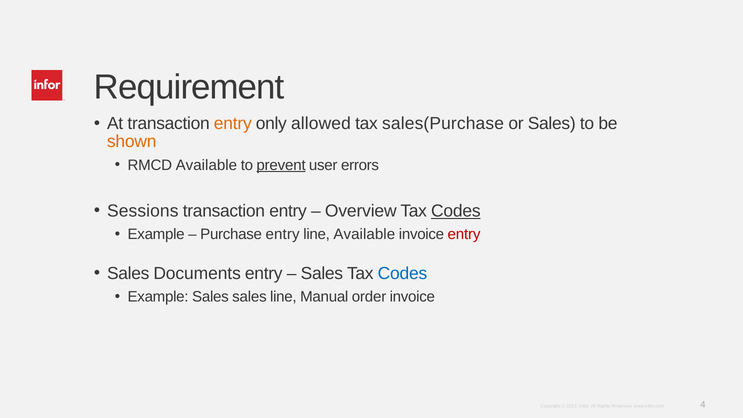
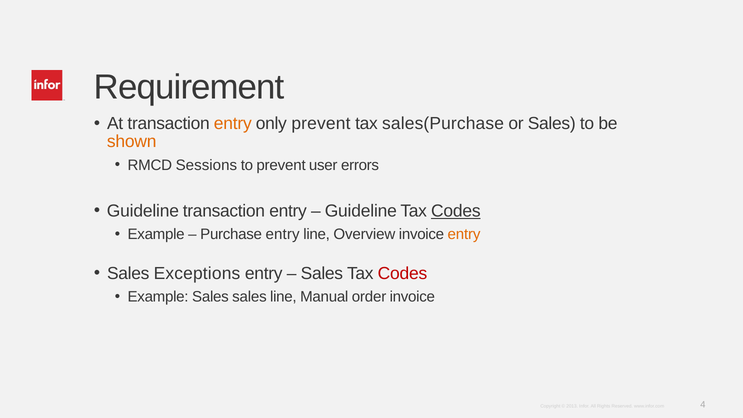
only allowed: allowed -> prevent (321, 124)
RMCD Available: Available -> Sessions (206, 165)
prevent underline: present -> none (281, 165)
Sessions: Sessions -> Guideline (143, 211)
Overview: Overview -> Guideline (361, 211)
line Available: Available -> Overview (364, 234)
entry colour: red -> orange (464, 234)
Documents: Documents -> Exceptions (197, 273)
Codes colour: blue -> red (402, 273)
